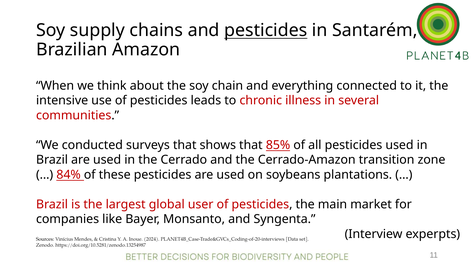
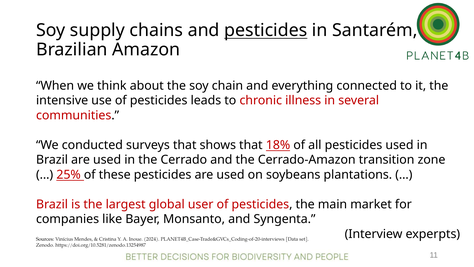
85%: 85% -> 18% (278, 145)
84%: 84% -> 25% (69, 174)
